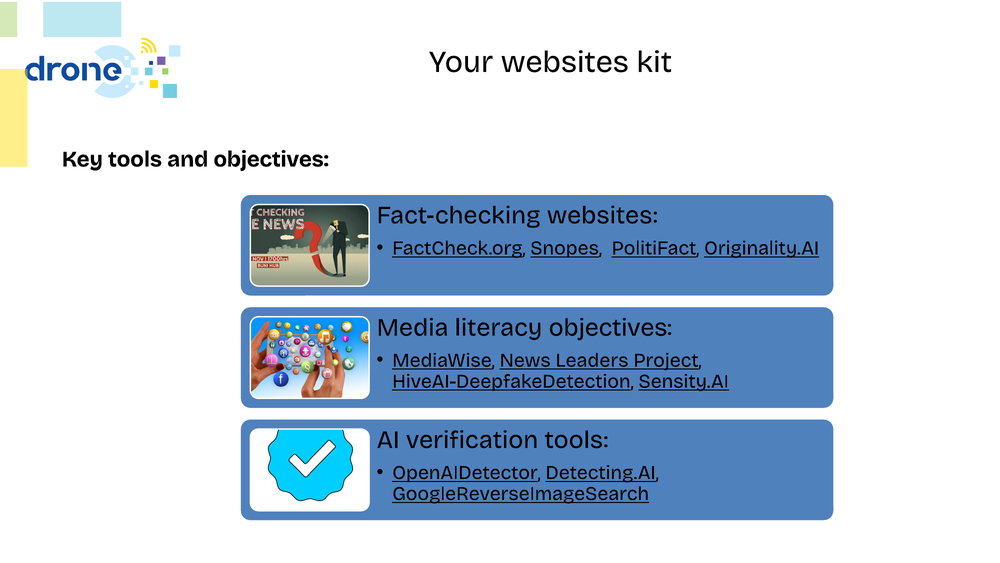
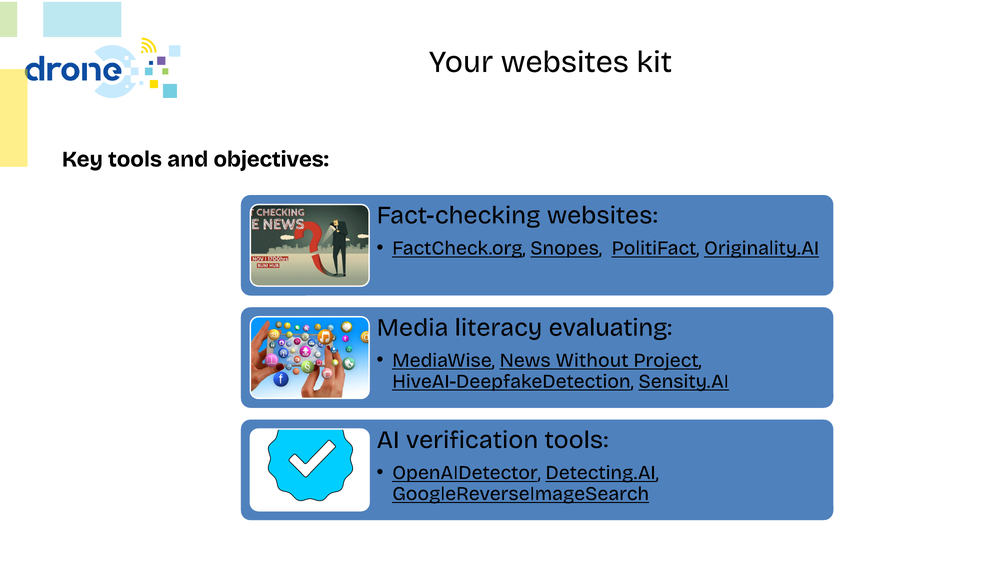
literacy objectives: objectives -> evaluating (610, 327)
Leaders: Leaders -> Without (592, 360)
